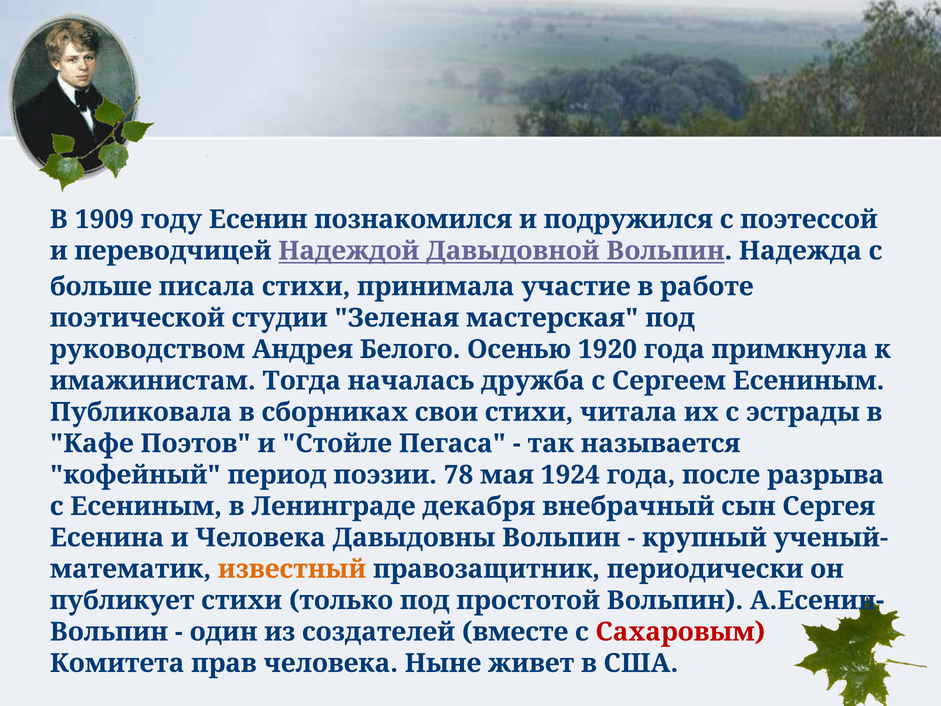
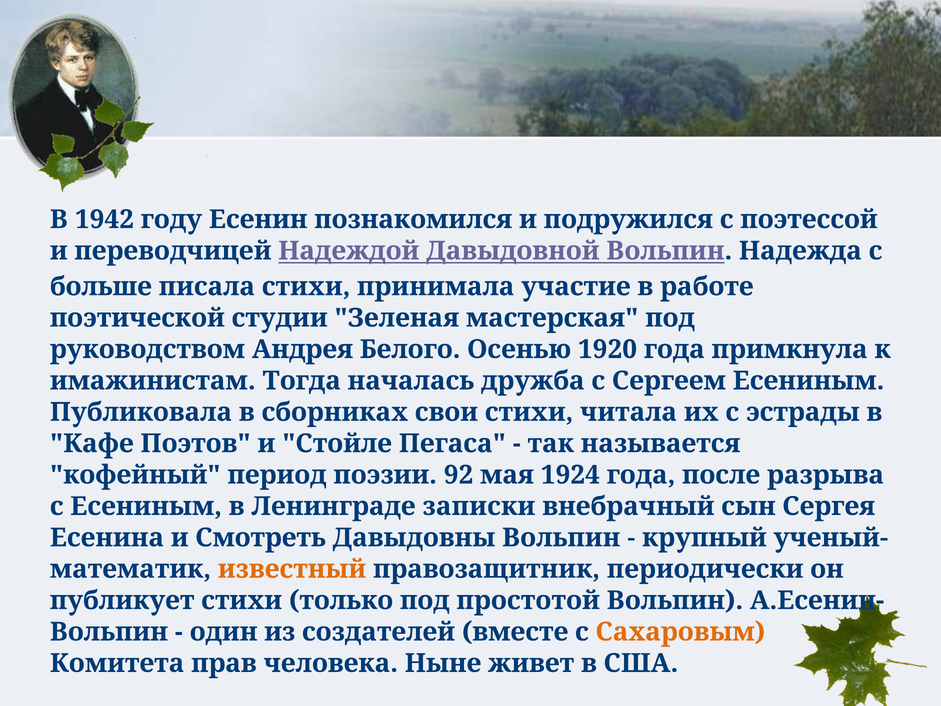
1909: 1909 -> 1942 (104, 219)
78: 78 -> 92 (459, 475)
декабря: декабря -> записки (479, 506)
и Человека: Человека -> Смотреть (261, 538)
Сахаровым colour: red -> orange (680, 632)
